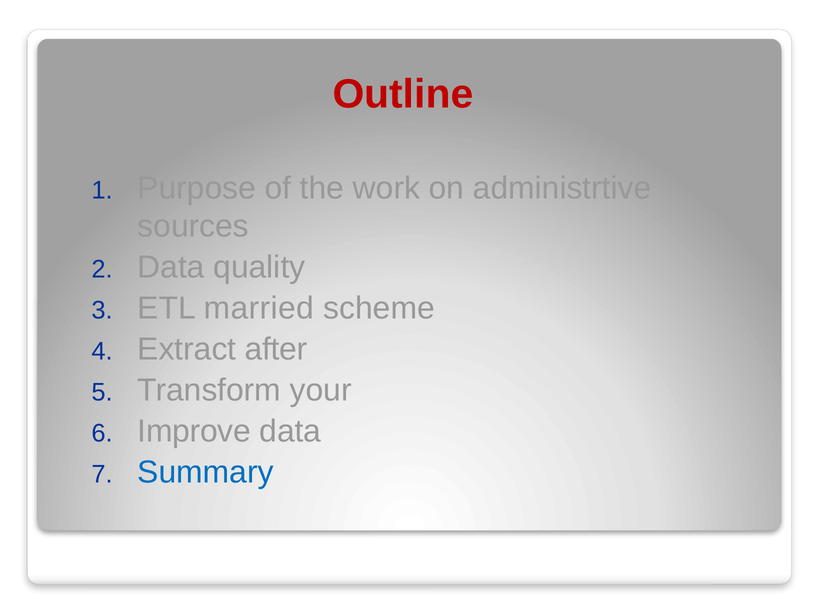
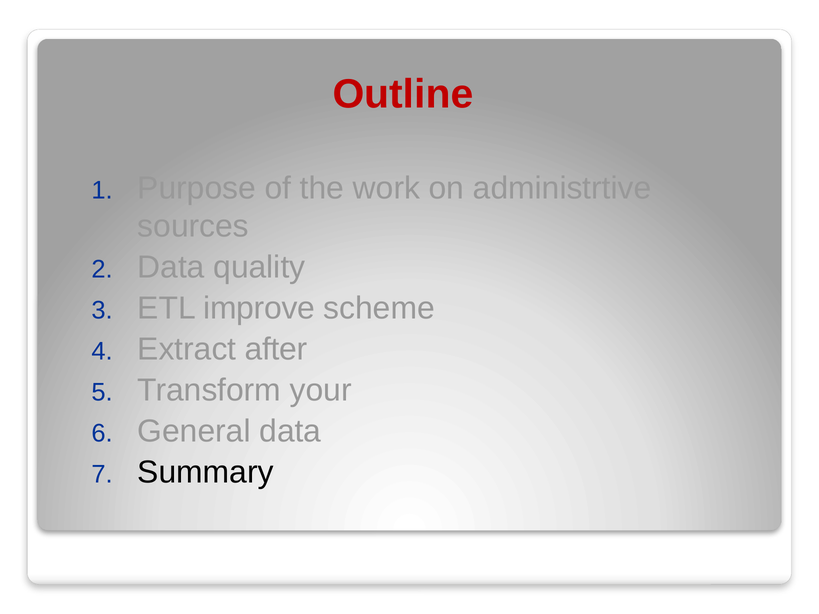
married: married -> improve (259, 308)
Improve: Improve -> General (194, 431)
Summary colour: blue -> black (206, 472)
